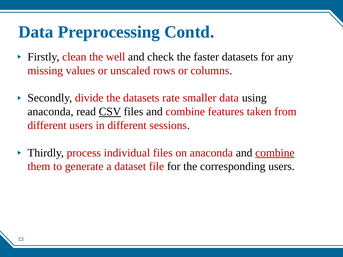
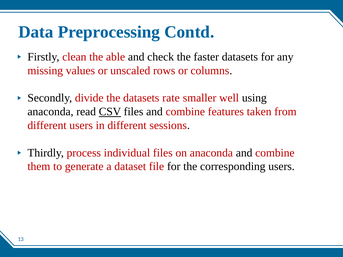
well: well -> able (116, 57)
smaller data: data -> well (229, 98)
combine underline: present -> none (275, 153)
